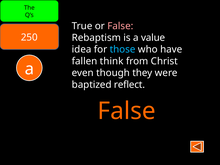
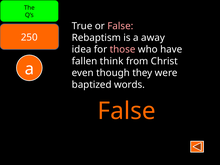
value: value -> away (153, 38)
those colour: light blue -> pink (123, 49)
reflect: reflect -> words (129, 85)
